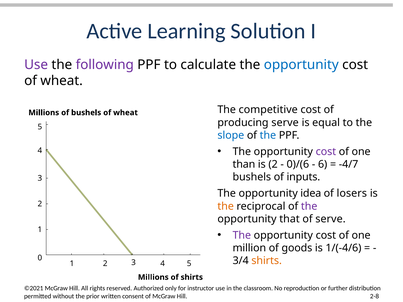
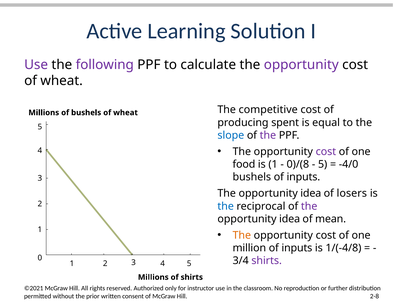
opportunity colour: blue -> purple (301, 65)
producing serve: serve -> spent (285, 123)
the colour: blue -> purple (268, 135)
than: than -> food (244, 164)
is 2: 2 -> 1 (273, 164)
0)/(6: 0)/(6 -> 0)/(8 (298, 164)
6: 6 -> 5 (323, 164)
-4/7: -4/7 -> -4/0 (349, 164)
the colour: orange -> blue (226, 206)
that: that -> idea (290, 219)
of serve: serve -> mean (331, 219)
The colour: purple -> orange (242, 235)
goods: goods -> inputs (297, 248)
1/(-4/6: 1/(-4/6 -> 1/(-4/8 (343, 248)
shirts colour: orange -> purple (267, 261)
